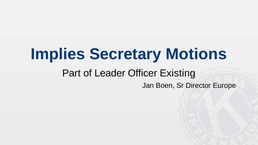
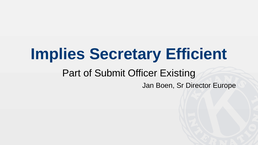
Motions: Motions -> Efficient (196, 54)
Leader: Leader -> Submit (110, 73)
